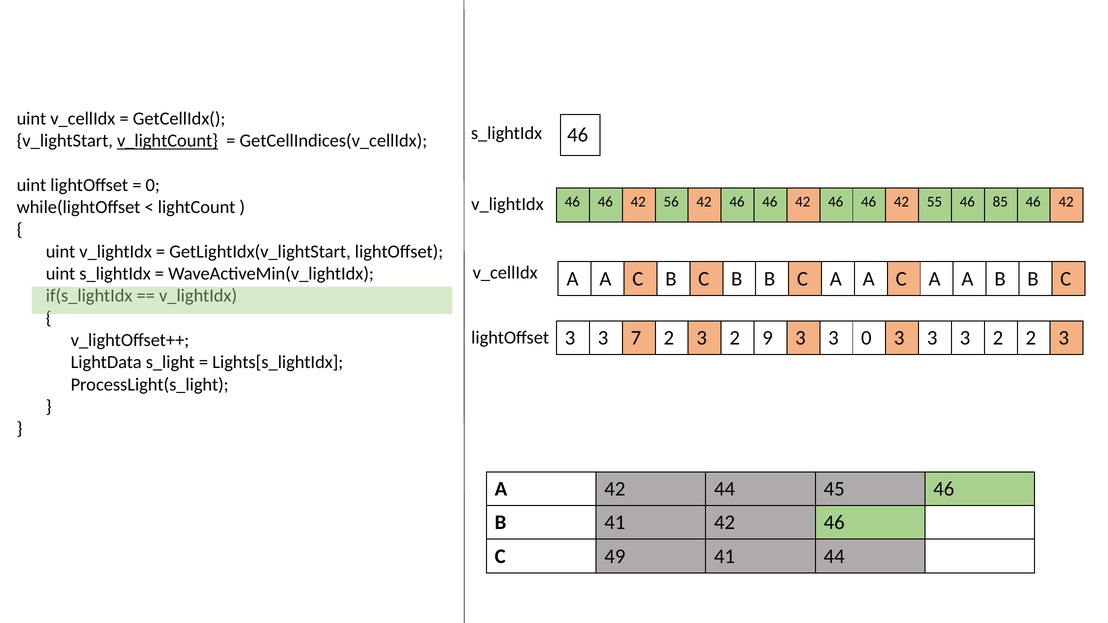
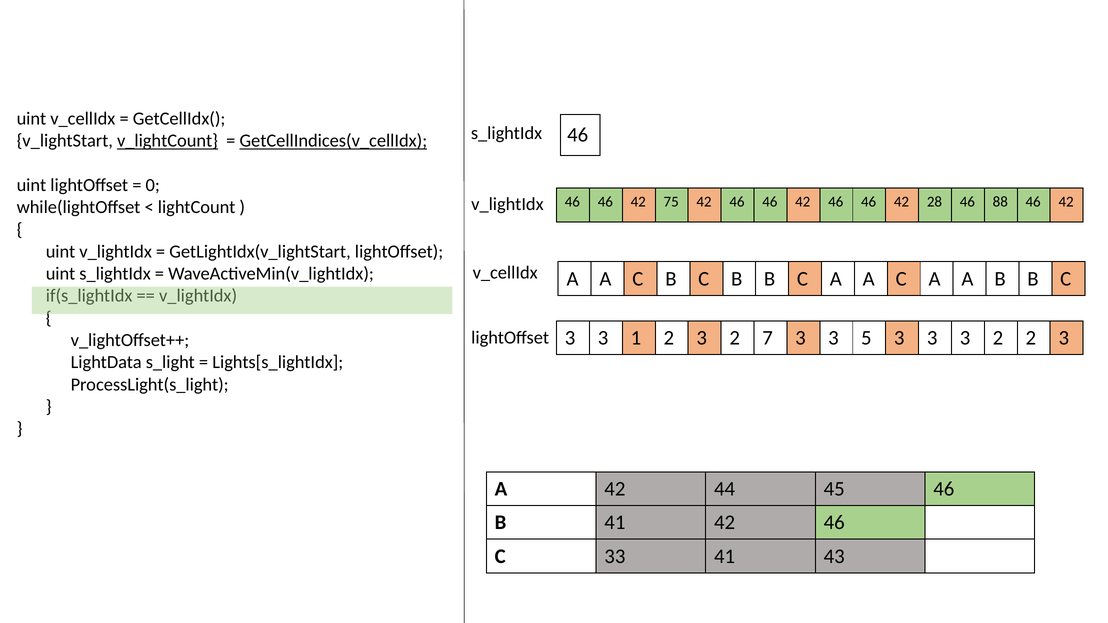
GetCellIndices(v_cellIdx underline: none -> present (333, 141)
56: 56 -> 75 (671, 202)
55: 55 -> 28 (934, 202)
85: 85 -> 88 (1000, 202)
7: 7 -> 1 (636, 338)
9: 9 -> 7 (768, 338)
3 0: 0 -> 5 (866, 338)
49: 49 -> 33 (615, 557)
41 44: 44 -> 43 (834, 557)
